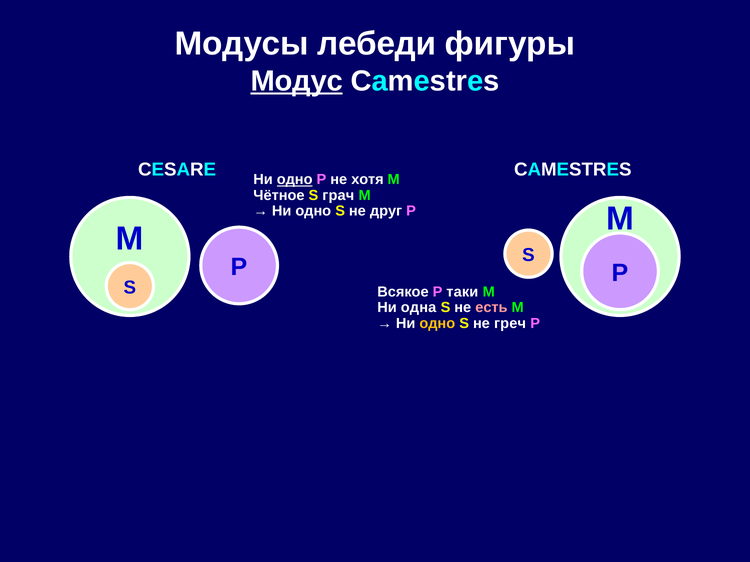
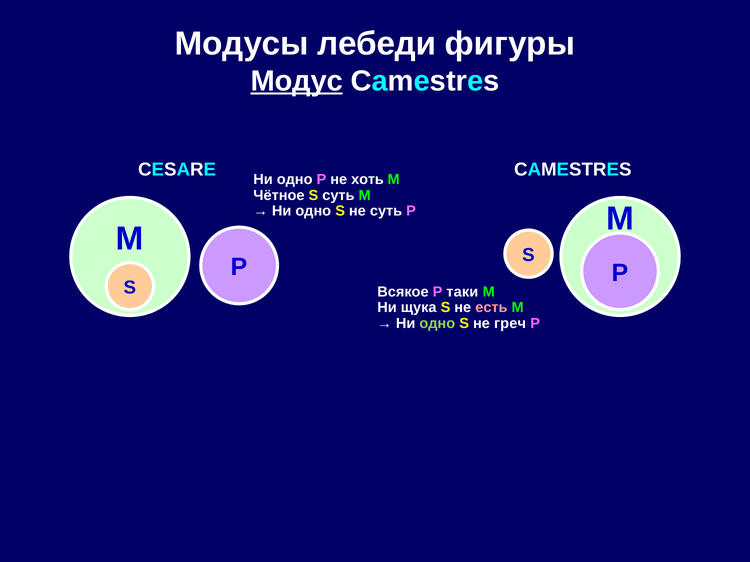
одно underline: present -> none (295, 180)
хотя: хотя -> хоть (367, 180)
S грач: грач -> суть (338, 196)
не друг: друг -> суть (386, 211)
одна: одна -> щука (419, 308)
одно colour: yellow -> light green (437, 324)
